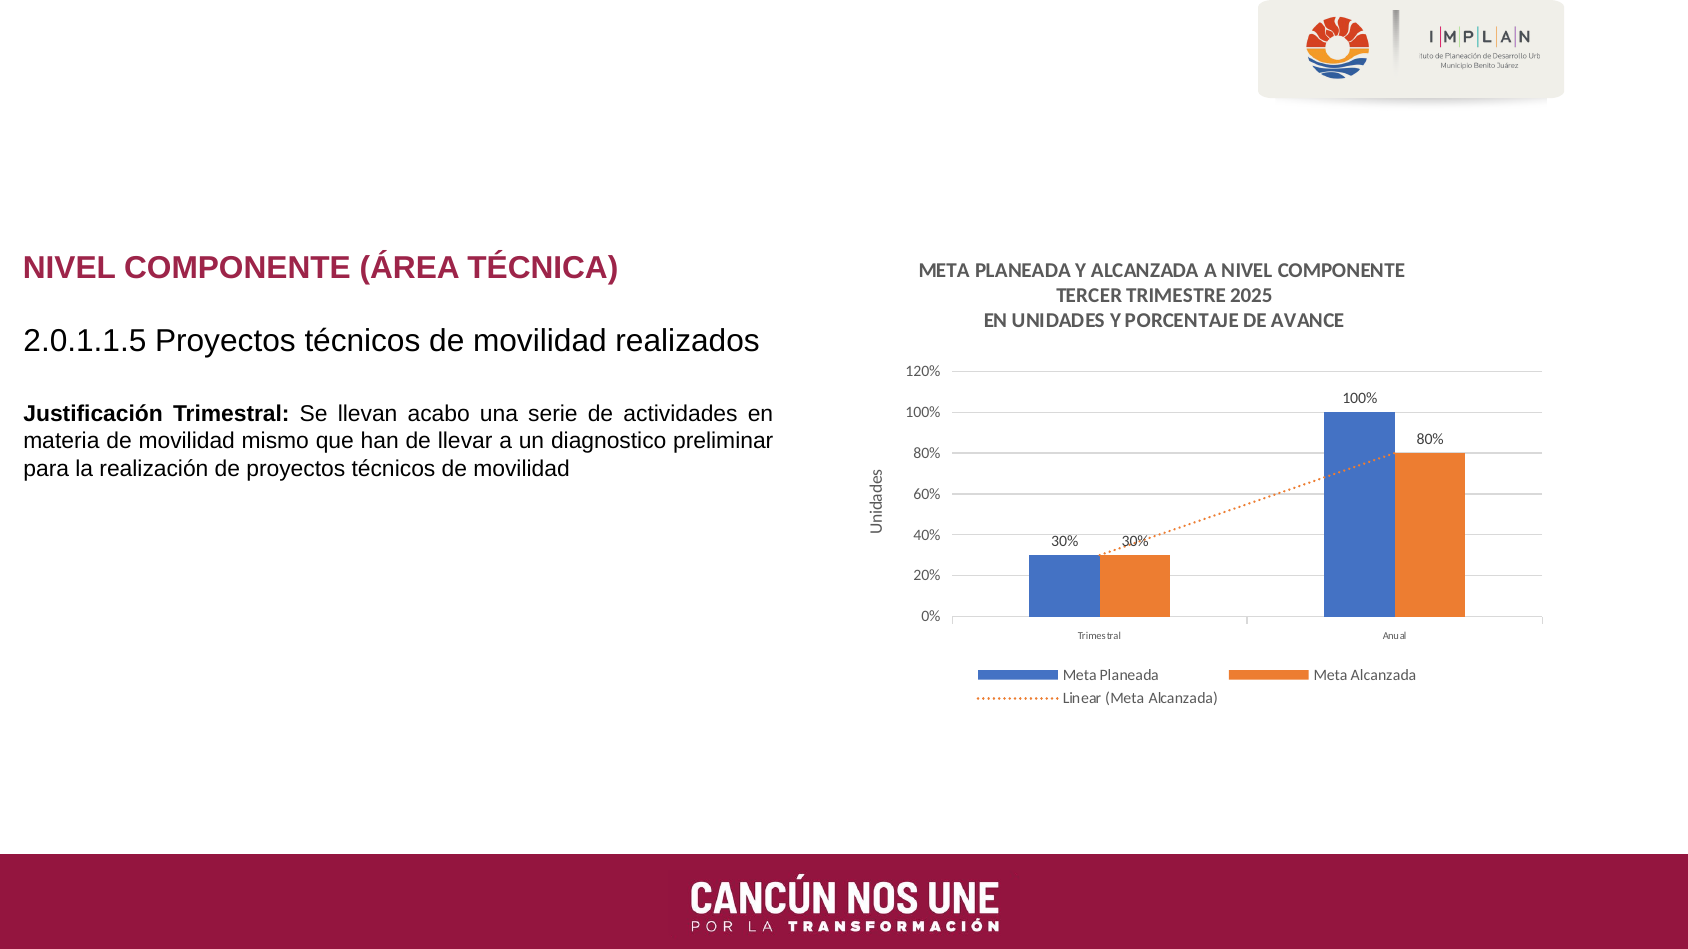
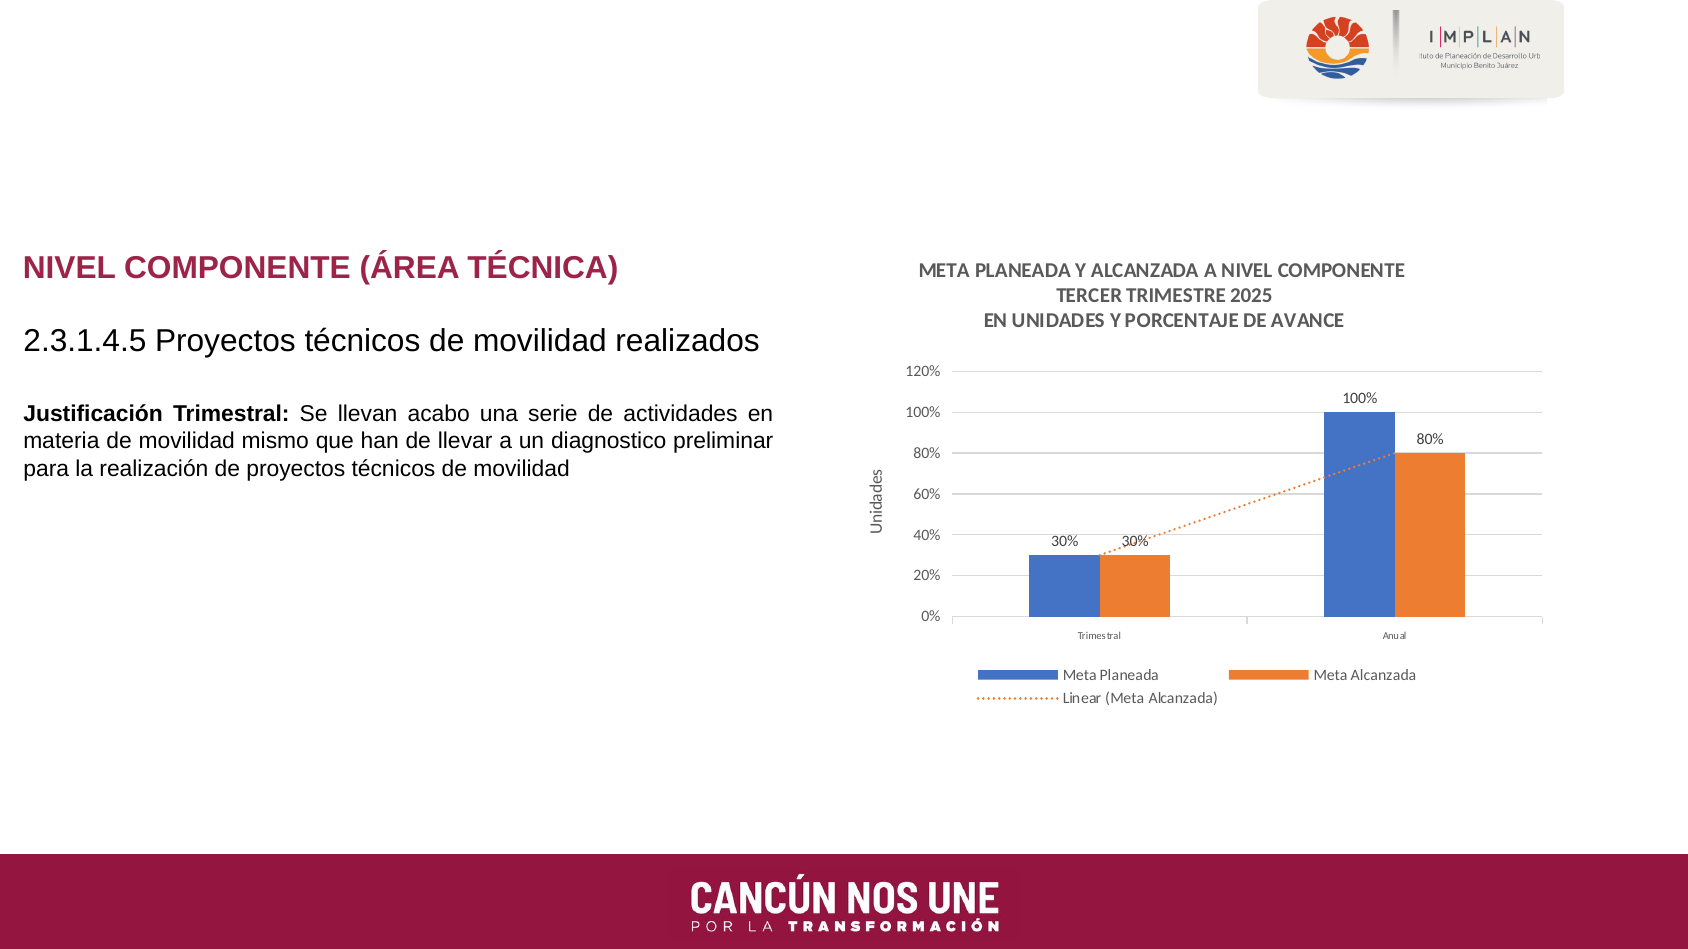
2.0.1.1.5: 2.0.1.1.5 -> 2.3.1.4.5 (85, 342)
